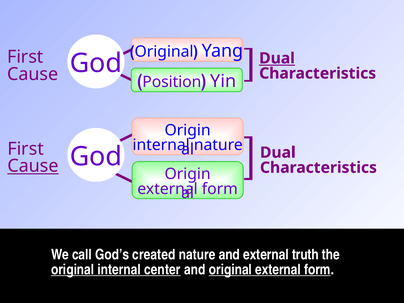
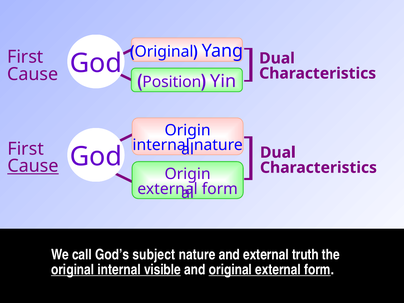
Dual underline: present -> none (277, 58)
created: created -> subject (154, 255)
center: center -> visible (162, 270)
